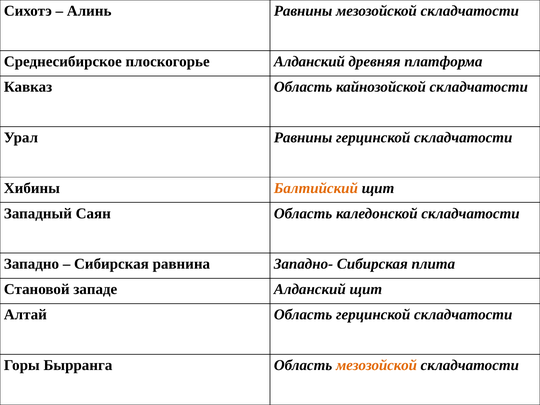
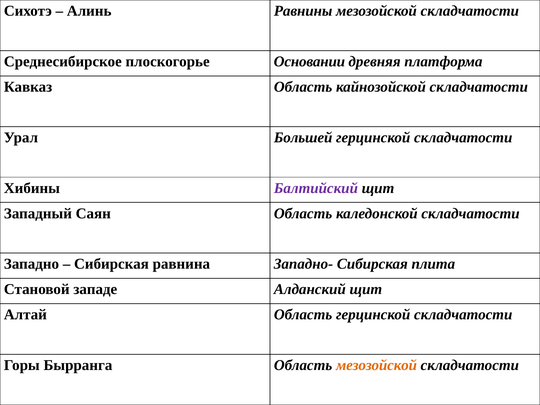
плоскогорье Алданский: Алданский -> Основании (309, 62)
Урал Равнины: Равнины -> Большей (303, 137)
Балтийский colour: orange -> purple (316, 188)
